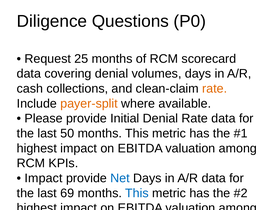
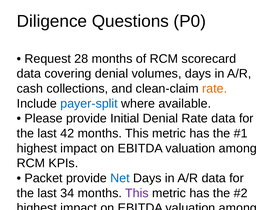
25: 25 -> 28 (81, 59)
payer-split colour: orange -> blue (89, 104)
50: 50 -> 42 (67, 133)
Impact: Impact -> Packet (44, 178)
69: 69 -> 34 (67, 193)
This colour: blue -> purple (137, 193)
